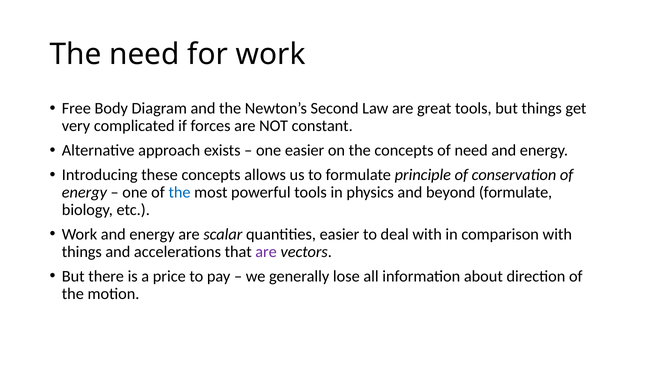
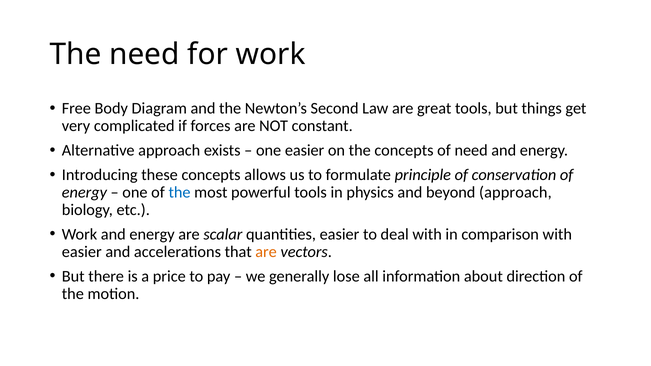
beyond formulate: formulate -> approach (515, 192)
things: things -> easier (82, 252)
are colour: purple -> orange (266, 252)
